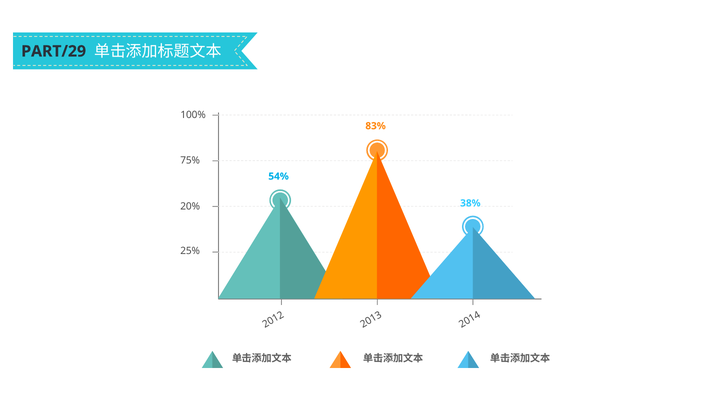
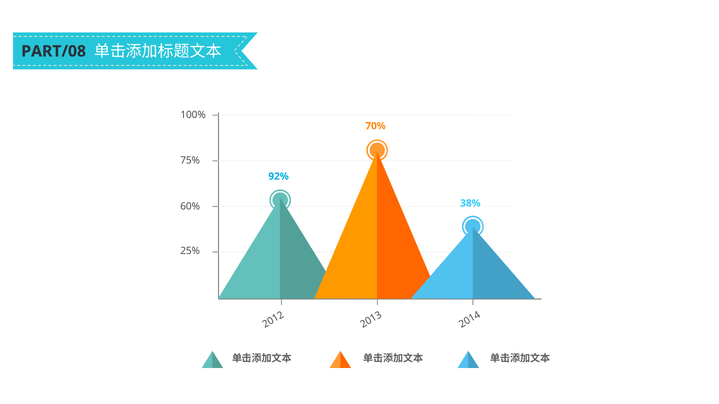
PART/29: PART/29 -> PART/08 (54, 51)
83%: 83% -> 70% (376, 126)
54%: 54% -> 92% (279, 177)
20%: 20% -> 60% (190, 207)
